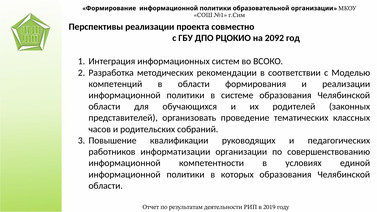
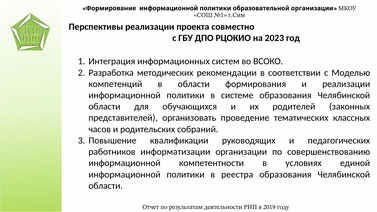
2092: 2092 -> 2023 (274, 38)
которых: которых -> реестра (237, 174)
